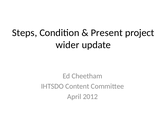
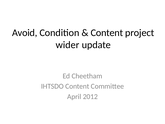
Steps: Steps -> Avoid (25, 33)
Present: Present -> Content (107, 33)
